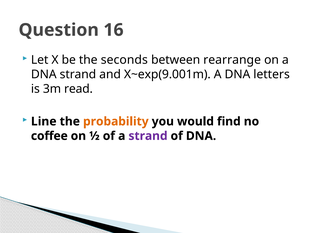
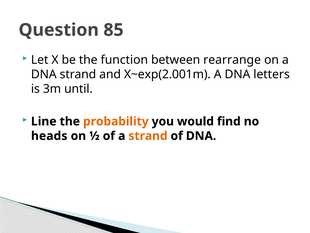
16: 16 -> 85 (114, 30)
seconds: seconds -> function (124, 60)
X~exp(9.001m: X~exp(9.001m -> X~exp(2.001m (167, 74)
read: read -> until (78, 89)
coffee: coffee -> heads (49, 136)
strand colour: purple -> orange (148, 136)
